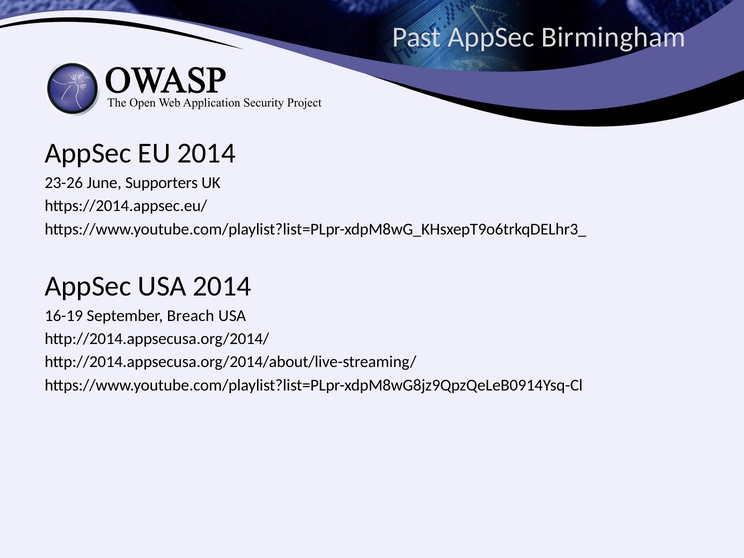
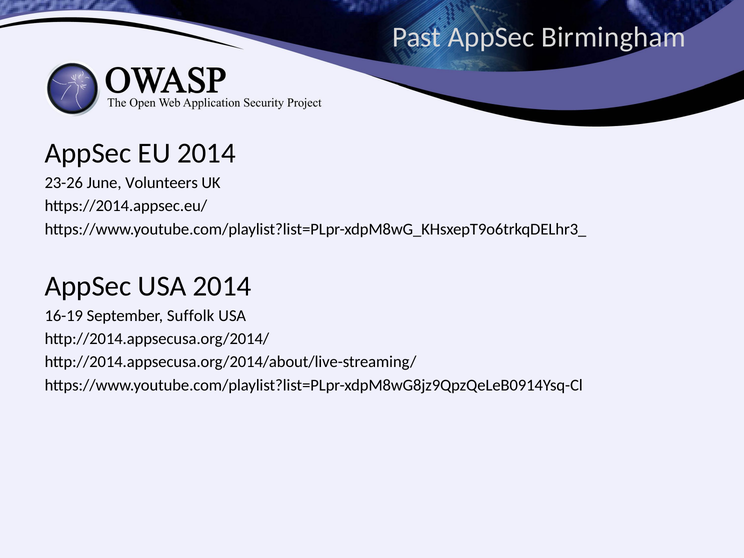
Supporters: Supporters -> Volunteers (162, 183)
Breach: Breach -> Suffolk (191, 316)
